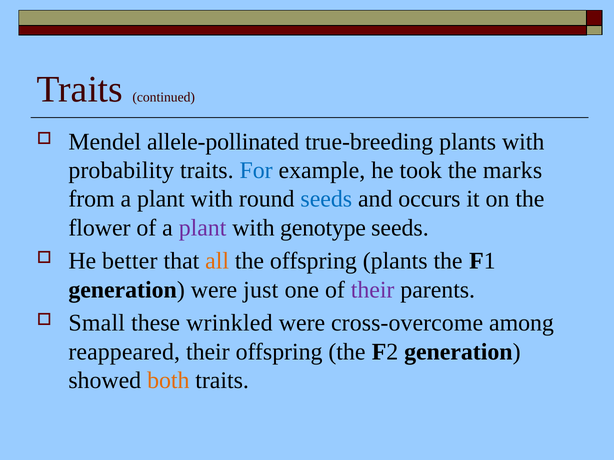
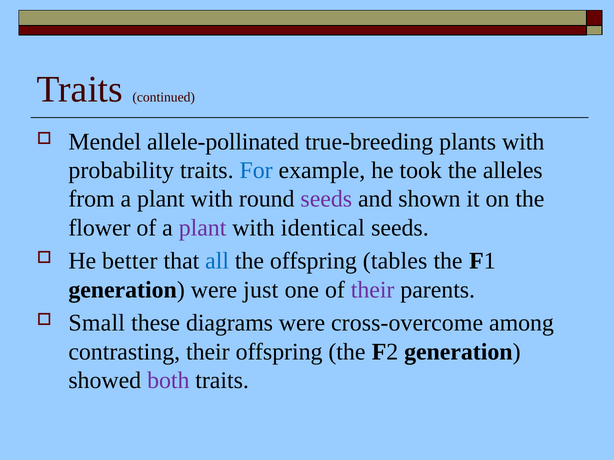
marks: marks -> alleles (513, 171)
seeds colour: blue -> purple (326, 199)
occurs: occurs -> shown (429, 199)
genotype: genotype -> identical (323, 228)
all colour: orange -> blue (217, 261)
offspring plants: plants -> tables (395, 261)
wrinkled: wrinkled -> diagrams (230, 323)
reappeared: reappeared -> contrasting (124, 352)
both colour: orange -> purple (168, 381)
